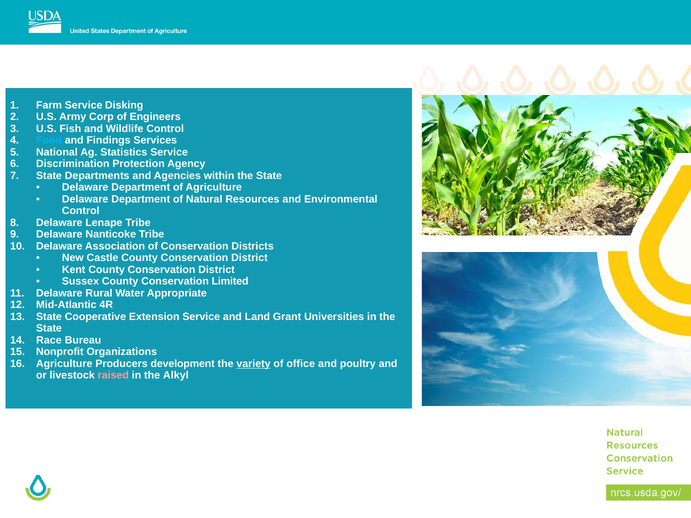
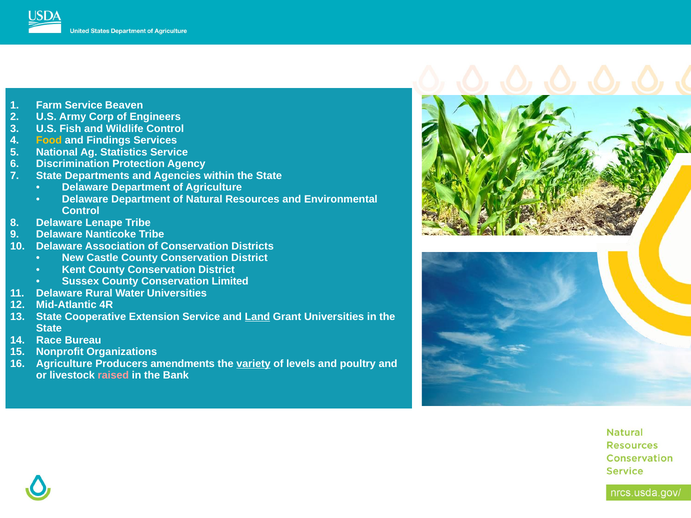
Disking: Disking -> Beaven (124, 105)
Food colour: light blue -> yellow (49, 141)
Water Appropriate: Appropriate -> Universities (177, 293)
Land underline: none -> present (257, 317)
development: development -> amendments (183, 364)
office: office -> levels (301, 364)
Alkyl: Alkyl -> Bank (176, 376)
